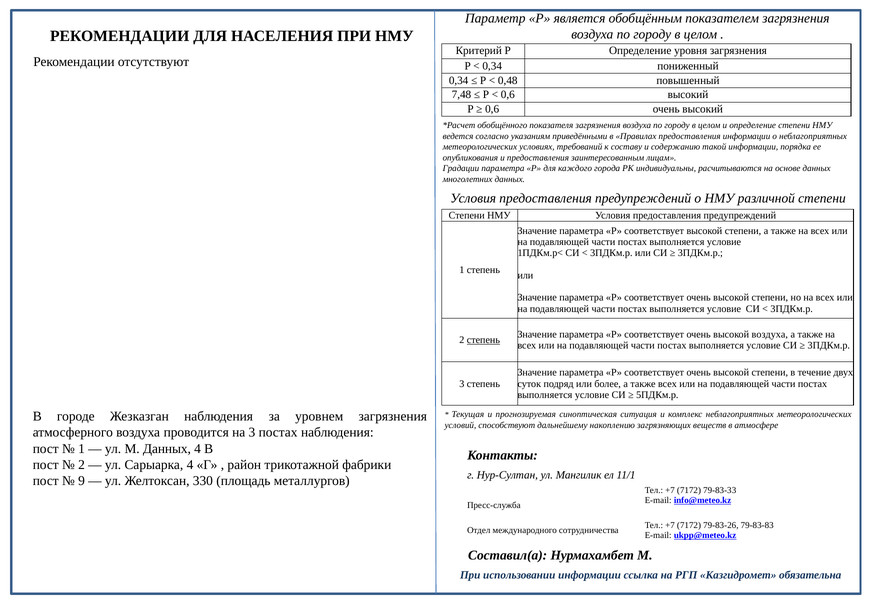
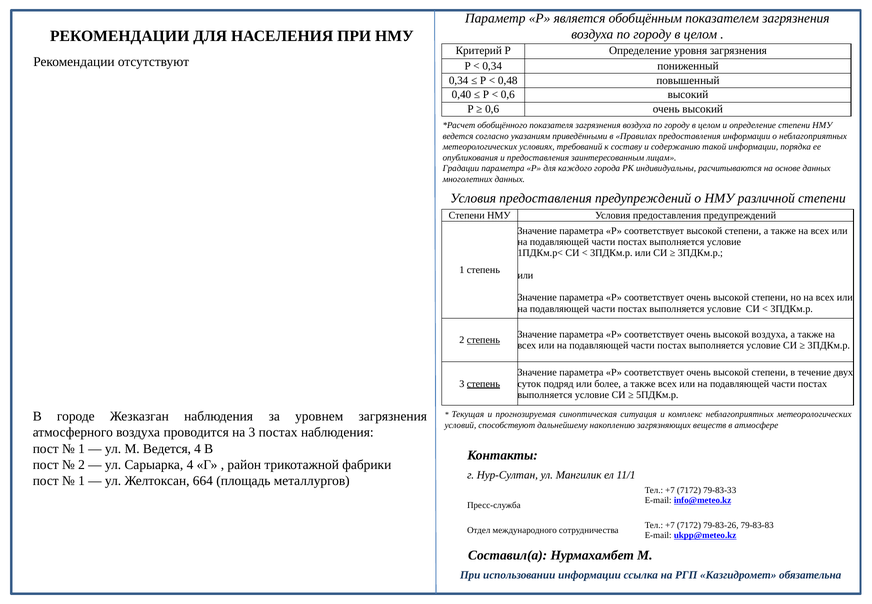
7,48: 7,48 -> 0,40 (461, 95)
степень underline: none -> present (483, 383)
М Данных: Данных -> Ведется (167, 448)
9: 9 -> 1 (82, 481)
330: 330 -> 664 (203, 481)
